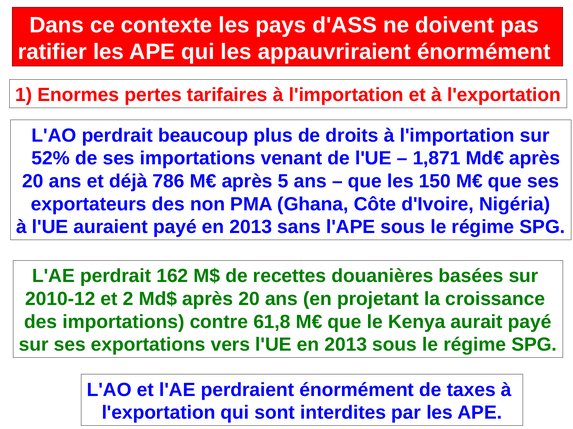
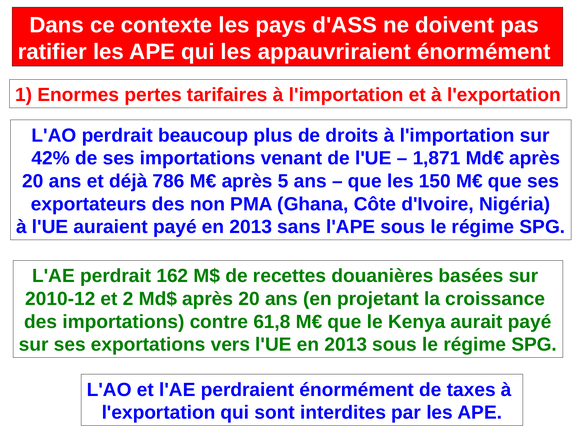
52%: 52% -> 42% (51, 159)
